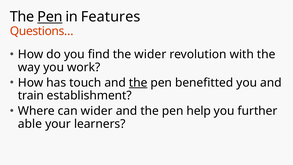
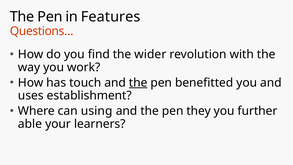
Pen underline: present -> none (50, 17)
train: train -> uses (31, 95)
can wider: wider -> using (97, 111)
help: help -> they (199, 111)
